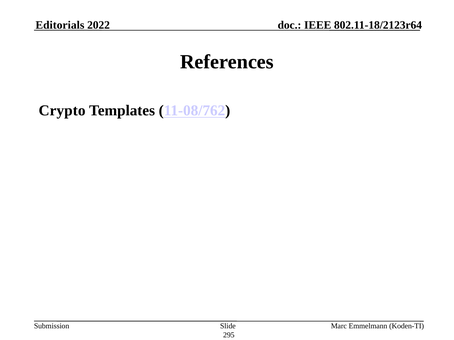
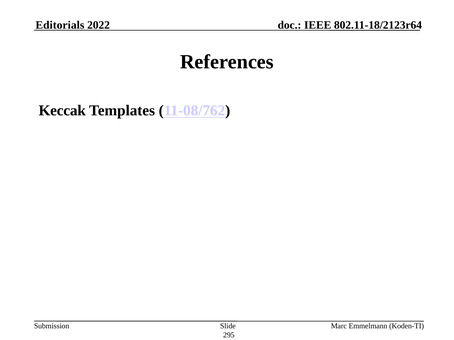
Crypto: Crypto -> Keccak (62, 111)
